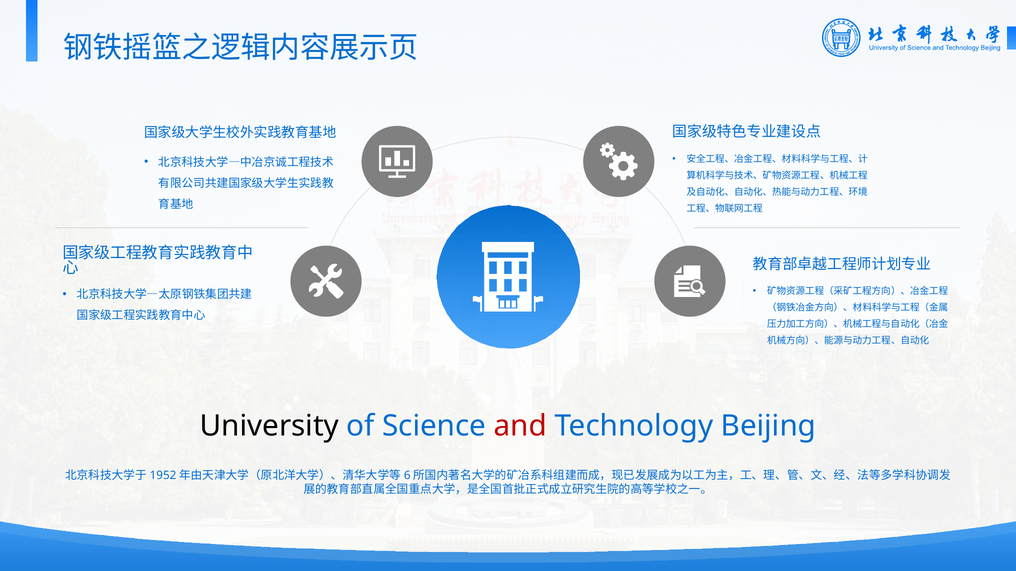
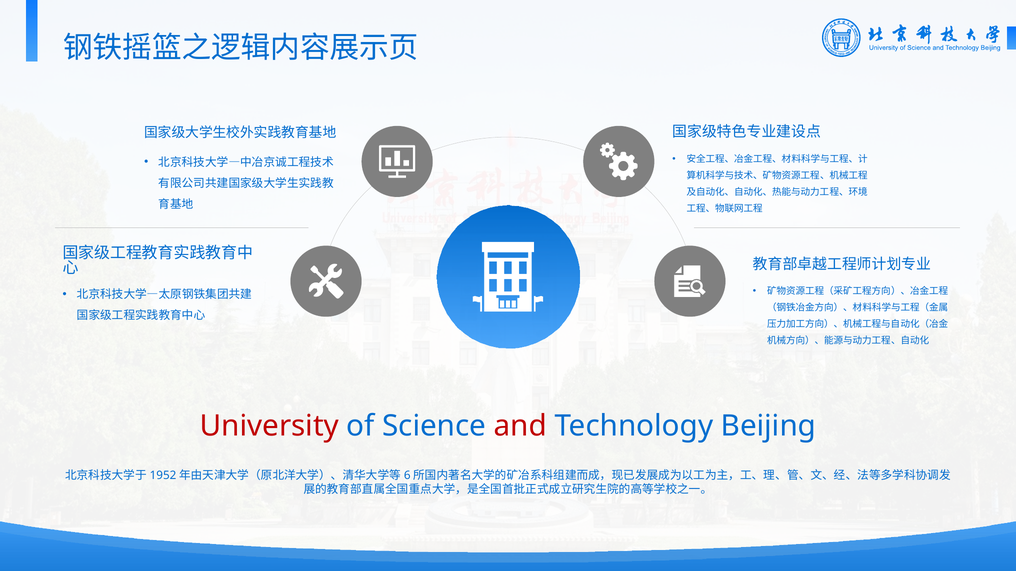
University colour: black -> red (269, 427)
